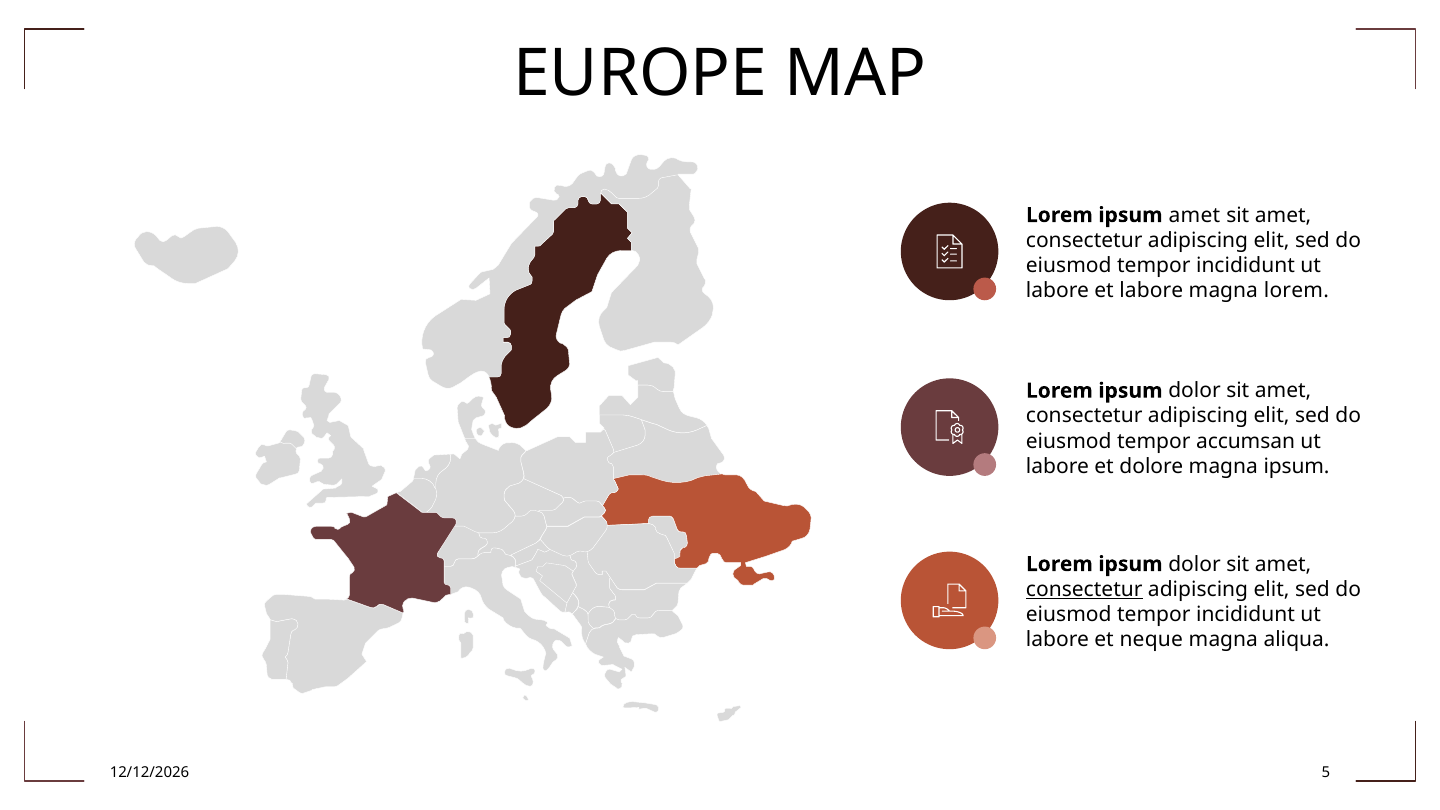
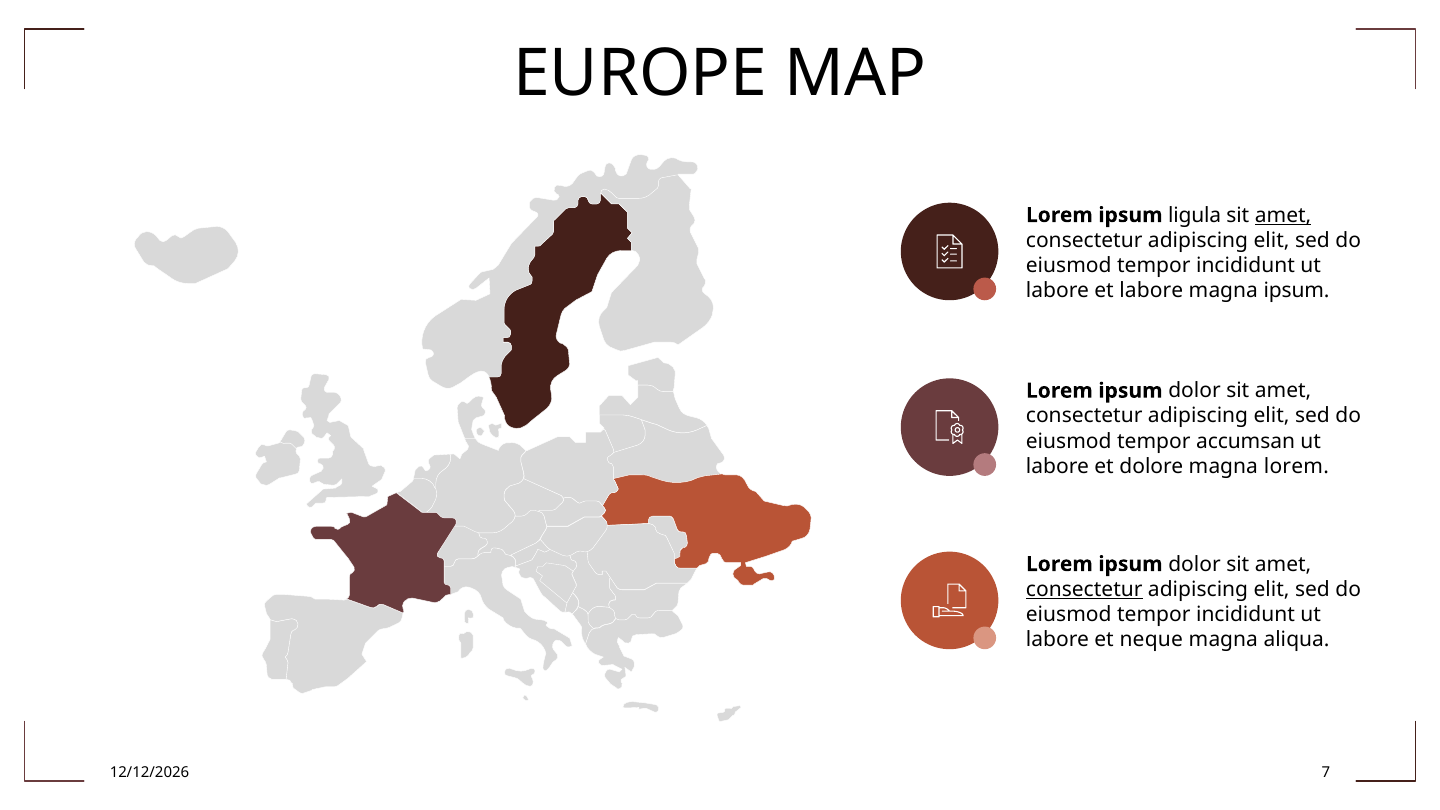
ipsum amet: amet -> ligula (1195, 215)
amet underline: none -> present (1283, 215)
magna lorem: lorem -> ipsum (1297, 291)
magna ipsum: ipsum -> lorem (1296, 466)
5: 5 -> 7 (1326, 772)
